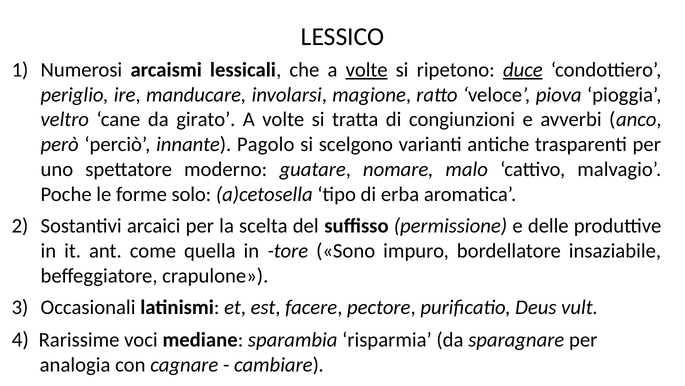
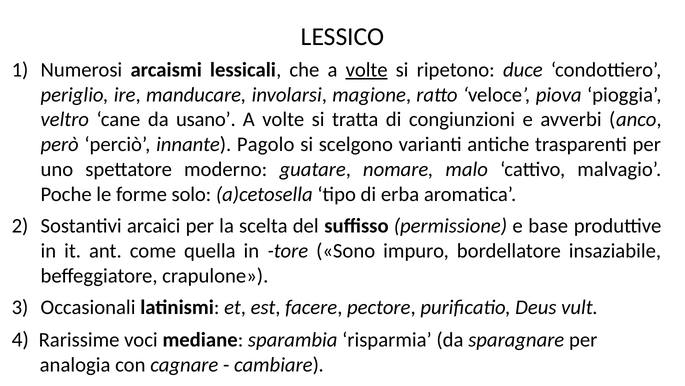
duce underline: present -> none (523, 70)
girato: girato -> usano (206, 119)
delle: delle -> base (548, 226)
